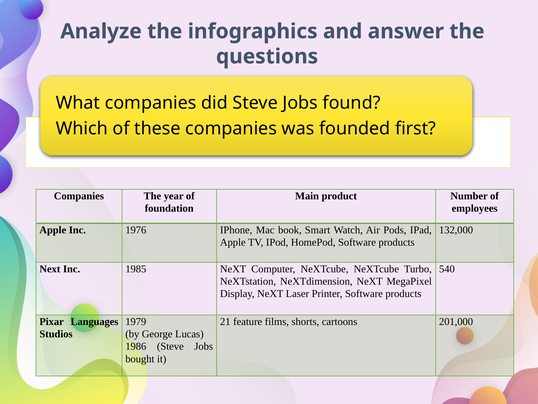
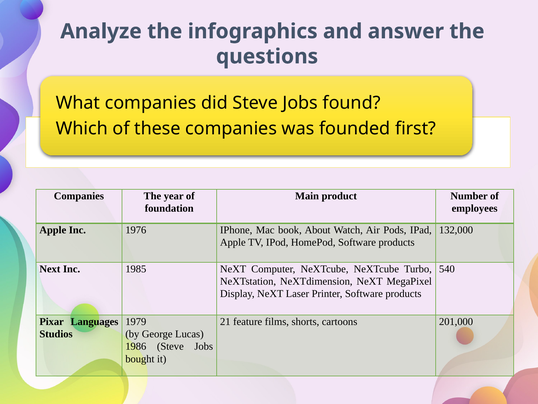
Smart: Smart -> About (318, 230)
